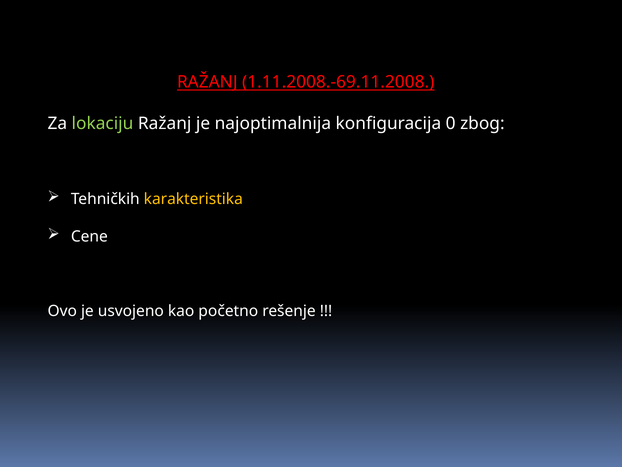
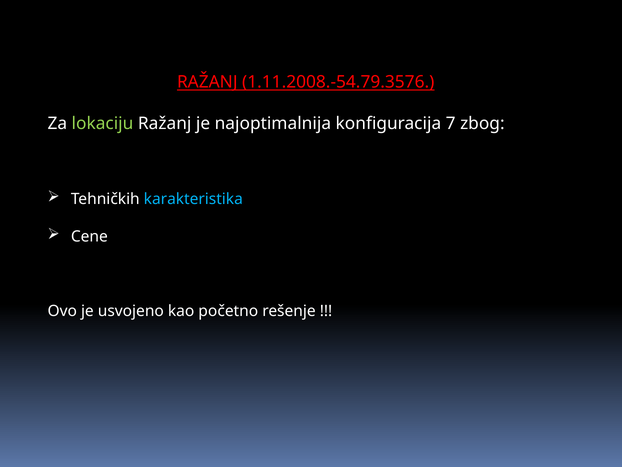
1.11.2008.-69.11.2008: 1.11.2008.-69.11.2008 -> 1.11.2008.-54.79.3576 (338, 82)
0: 0 -> 7 (451, 123)
karakteristika colour: yellow -> light blue (193, 199)
